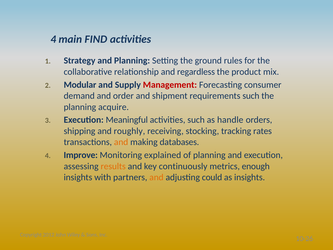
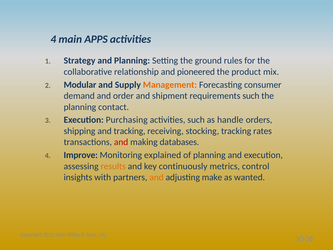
FIND: FIND -> APPS (96, 39)
regardless: regardless -> pioneered (196, 72)
Management colour: red -> orange (170, 85)
acquire: acquire -> contact (114, 107)
Meaningful: Meaningful -> Purchasing (127, 120)
and roughly: roughly -> tracking (130, 131)
and colour: orange -> red (121, 142)
enough: enough -> control (256, 166)
could: could -> make (212, 177)
as insights: insights -> wanted (250, 177)
